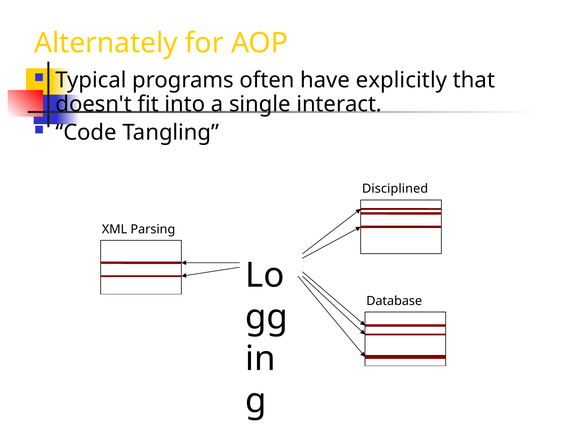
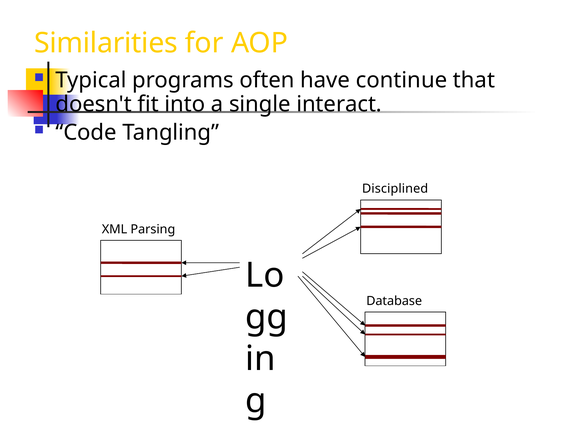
Alternately: Alternately -> Similarities (106, 43)
explicitly: explicitly -> continue (401, 80)
